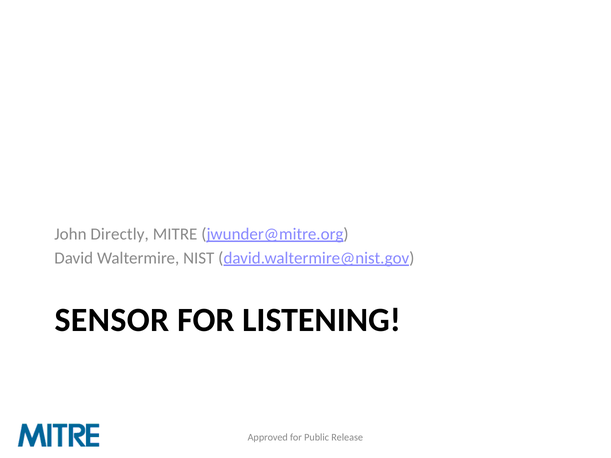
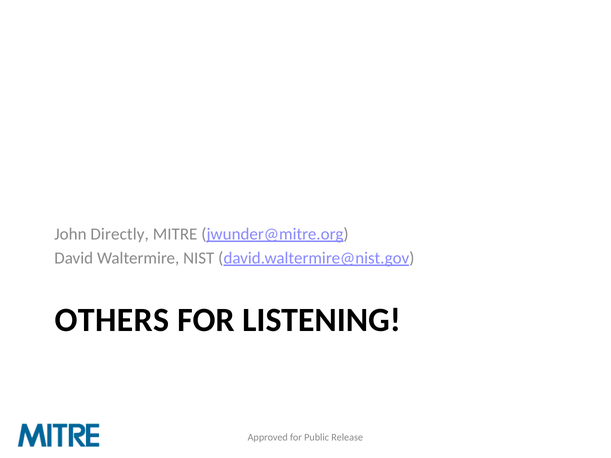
SENSOR: SENSOR -> OTHERS (112, 320)
